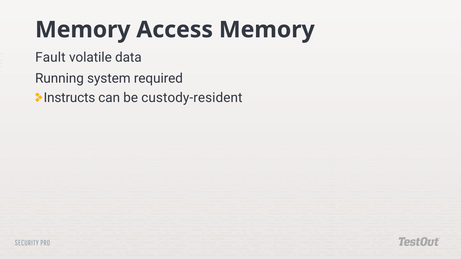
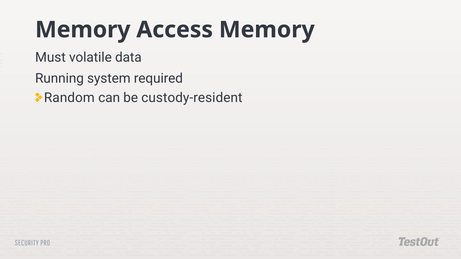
Fault: Fault -> Must (50, 57)
Instructs: Instructs -> Random (69, 98)
